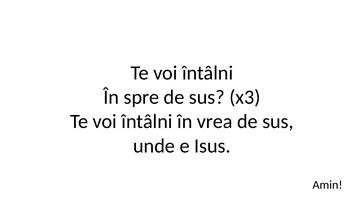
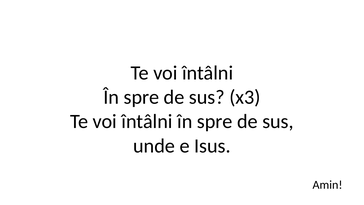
vrea: vrea -> spre (215, 121)
